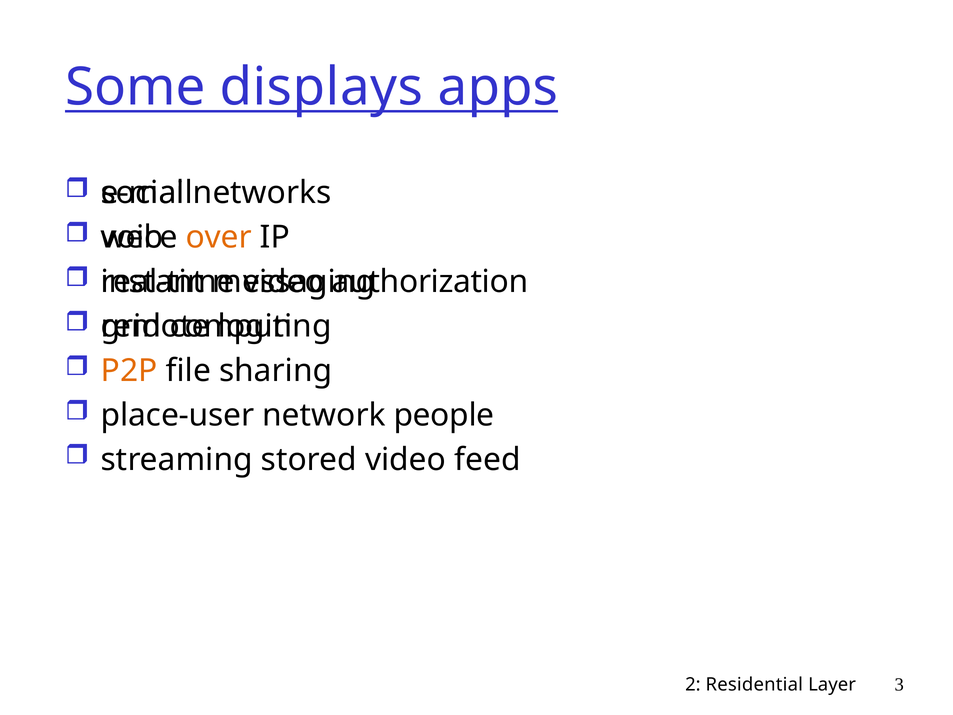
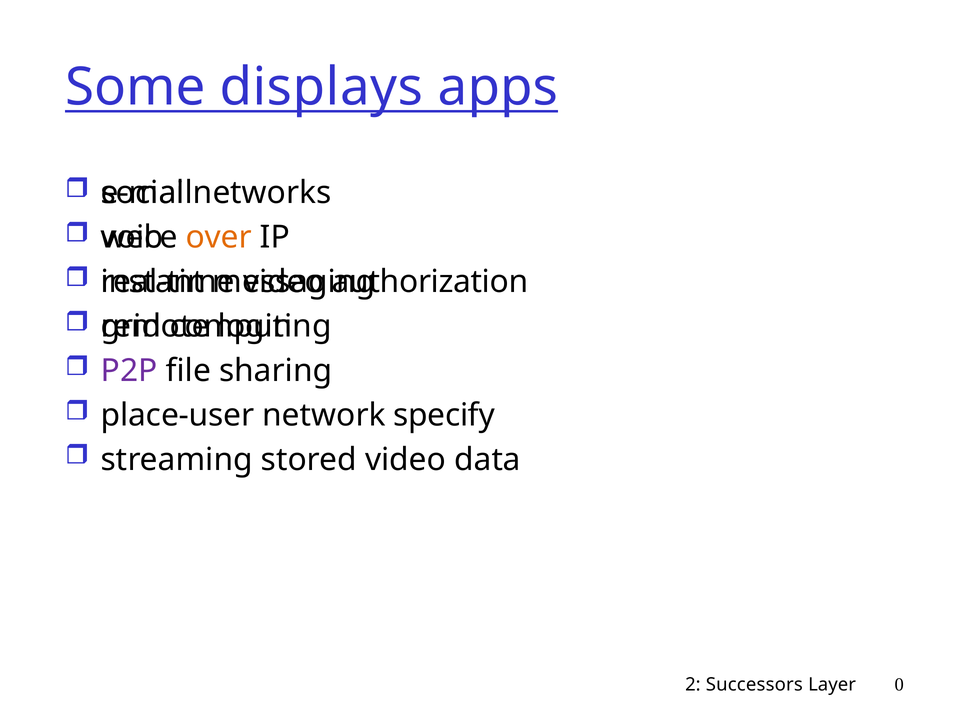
P2P colour: orange -> purple (129, 371)
people: people -> specify (444, 415)
feed: feed -> data (488, 460)
Residential: Residential -> Successors (754, 684)
3: 3 -> 0 (899, 684)
